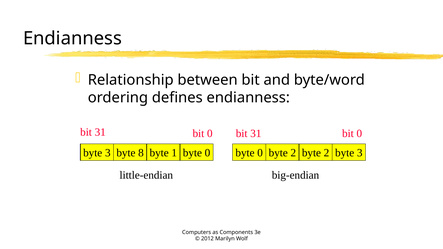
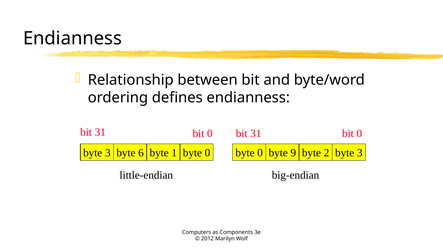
8: 8 -> 6 (141, 153)
0 byte 2: 2 -> 9 (293, 153)
